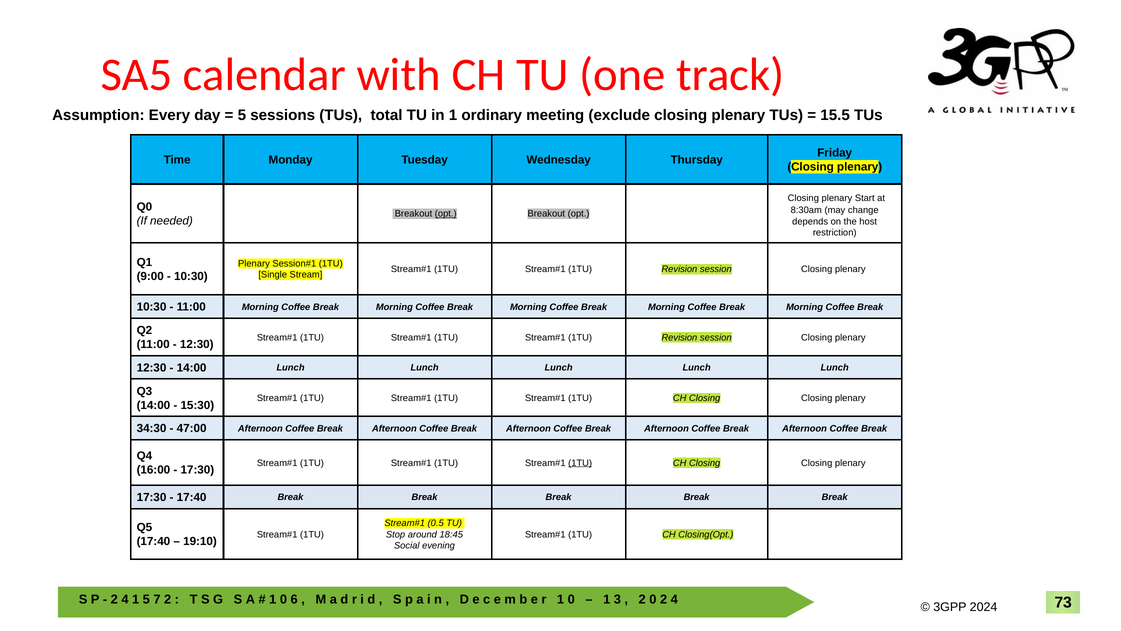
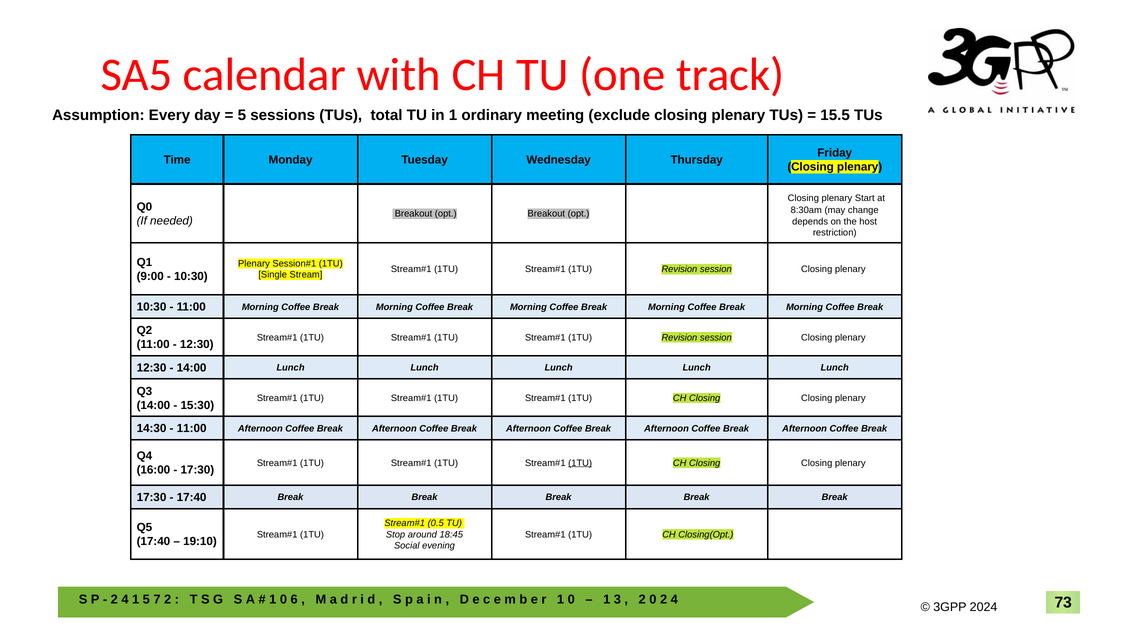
opt underline: present -> none (446, 214)
34:30: 34:30 -> 14:30 (152, 428)
47:00: 47:00 -> 11:00 (192, 428)
